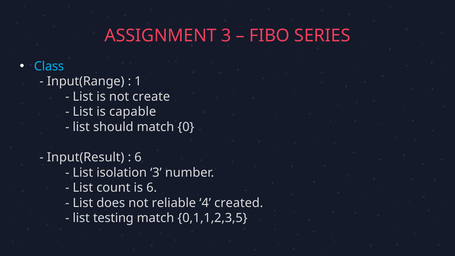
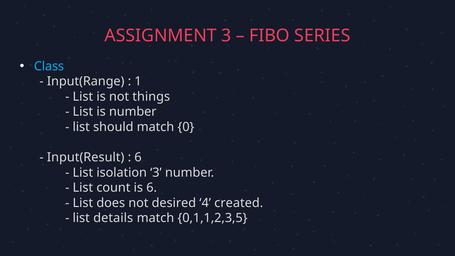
create: create -> things (151, 97)
is capable: capable -> number (133, 112)
reliable: reliable -> desired (174, 203)
testing: testing -> details (113, 218)
